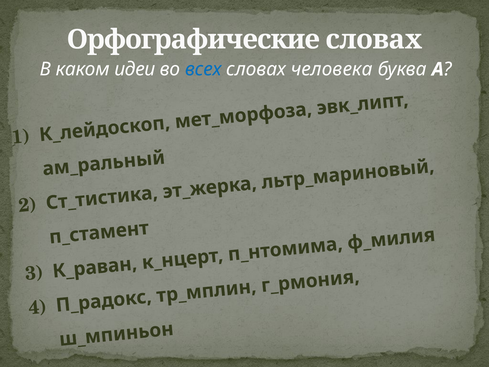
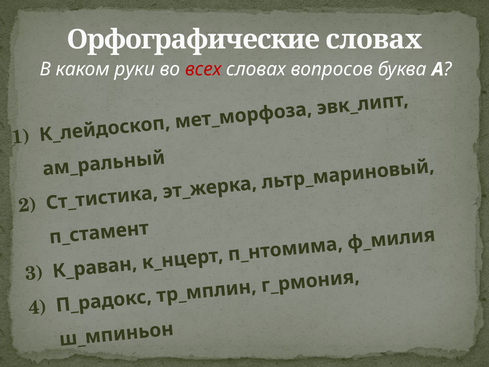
идеи: идеи -> руки (135, 69)
всех colour: blue -> red (203, 69)
человека: человека -> вопросов (332, 69)
